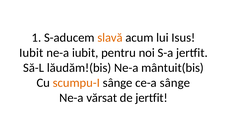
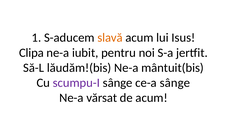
Iubit: Iubit -> Clipa (31, 53)
scumpu-I colour: orange -> purple (76, 83)
de jertfit: jertfit -> acum (152, 98)
